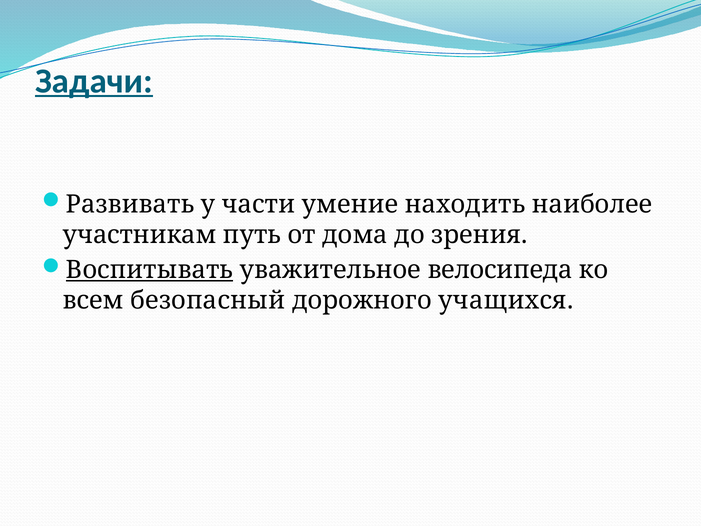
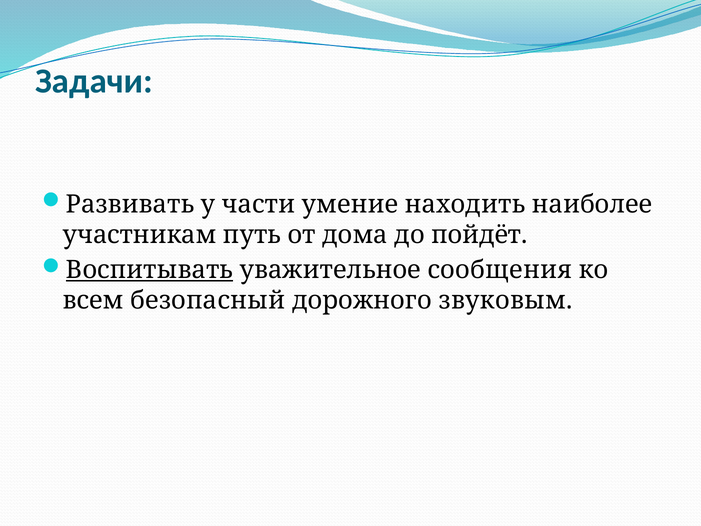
Задачи underline: present -> none (94, 81)
зрения: зрения -> пойдёт (479, 235)
велосипеда: велосипеда -> сообщения (500, 270)
учащихся: учащихся -> звуковым (506, 300)
